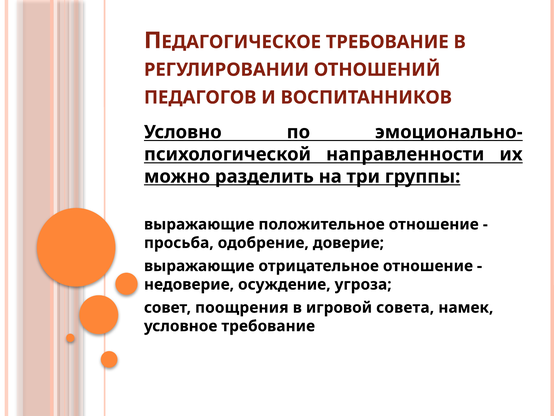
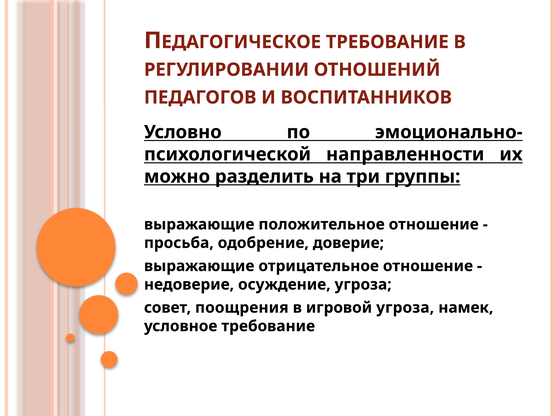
игровой совета: совета -> угроза (405, 307)
